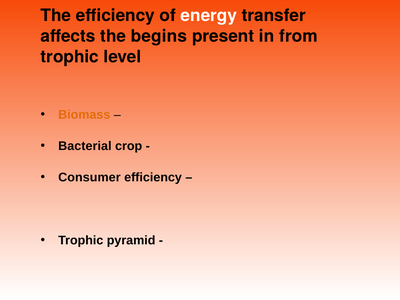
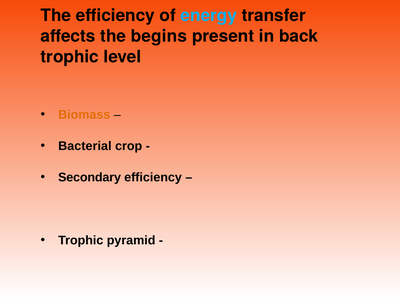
energy colour: white -> light blue (209, 16)
from: from -> back (299, 36)
Consumer: Consumer -> Secondary (90, 178)
